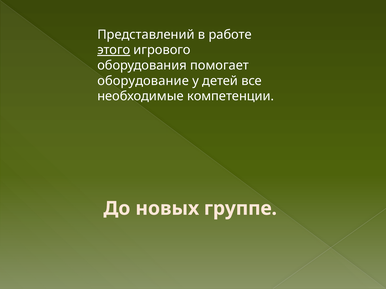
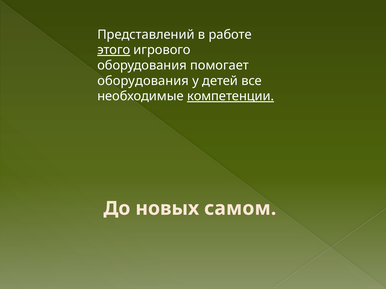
оборудование: оборудование -> оборудования (143, 81)
компетенции underline: none -> present (231, 96)
группе: группе -> самом (240, 209)
